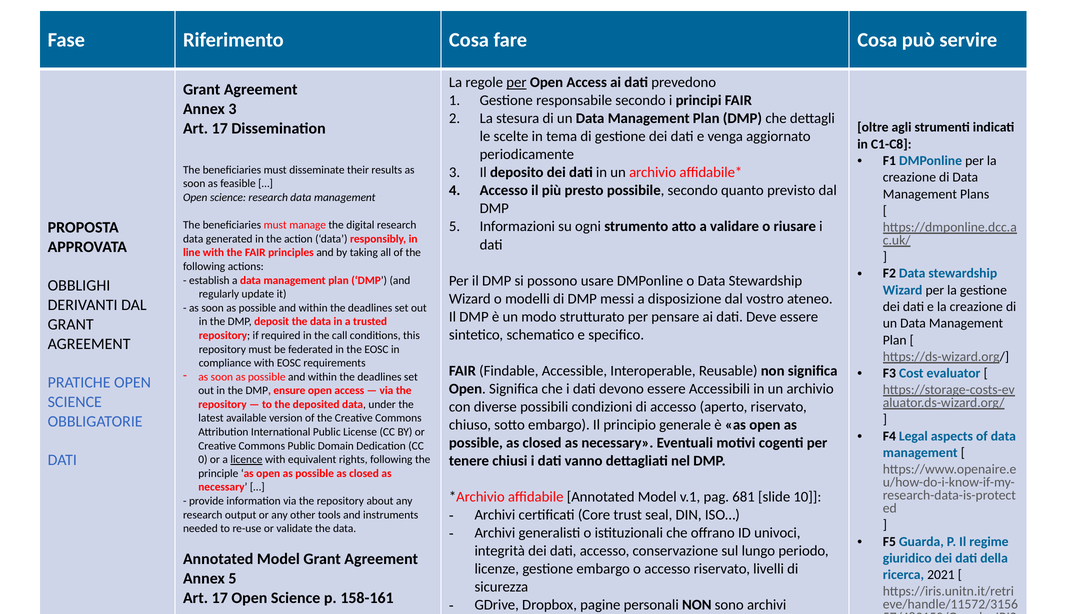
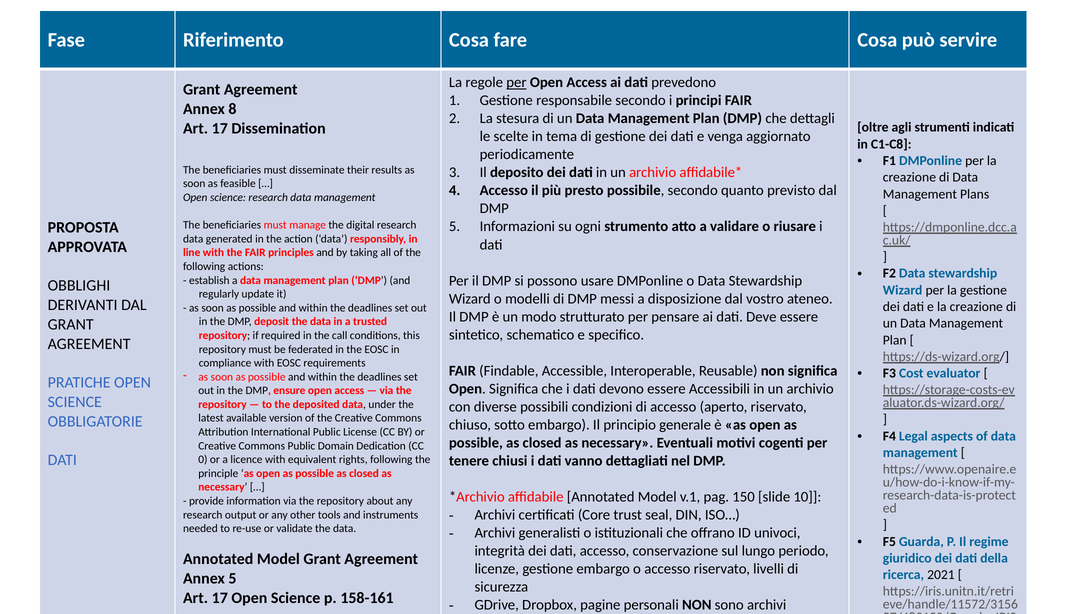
Annex 3: 3 -> 8 (232, 109)
licence underline: present -> none (246, 459)
681: 681 -> 150 (744, 497)
